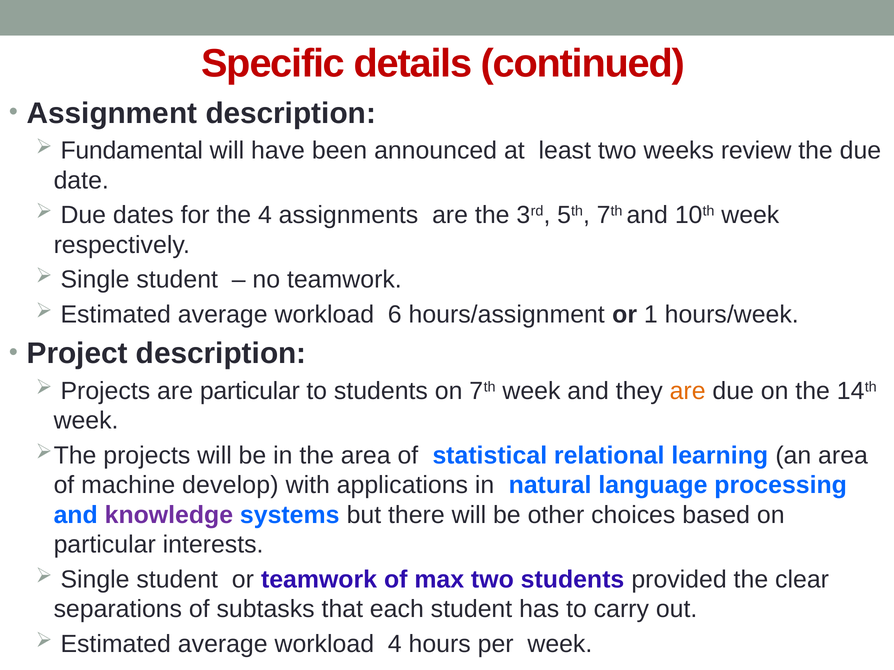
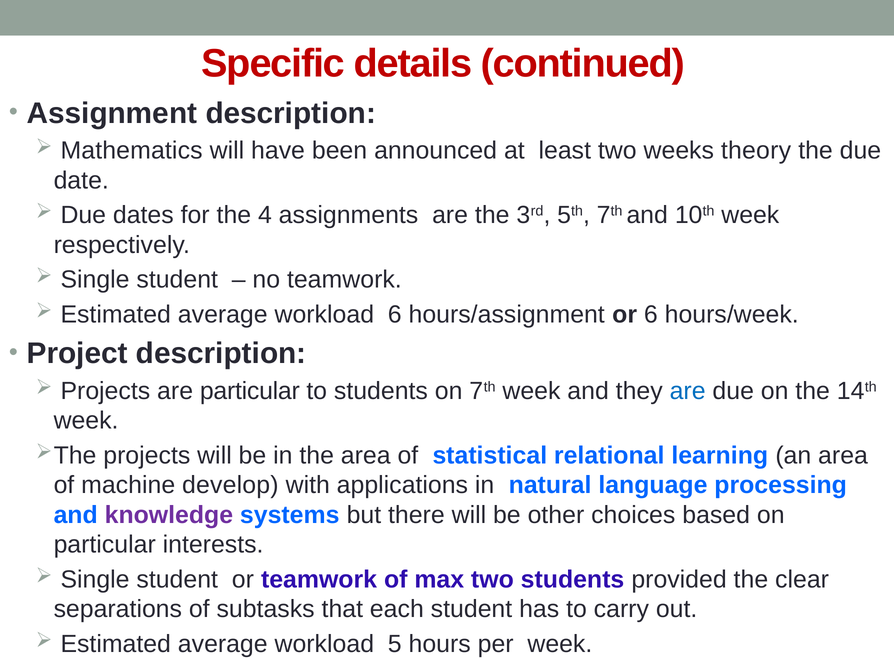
Fundamental: Fundamental -> Mathematics (132, 151)
review: review -> theory (756, 151)
or 1: 1 -> 6 (651, 315)
are colour: orange -> blue (688, 391)
workload 4: 4 -> 5 (395, 644)
